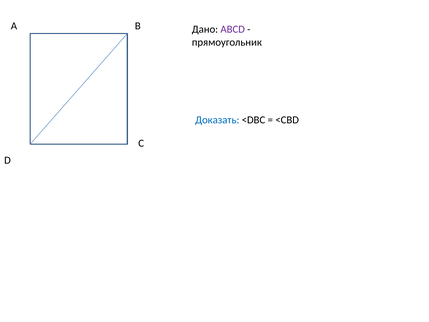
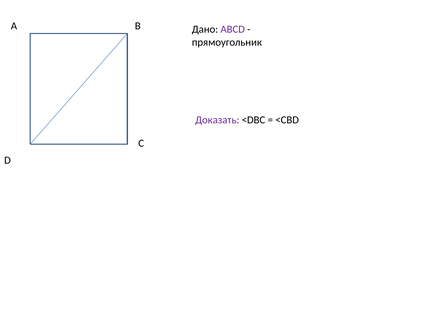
Доказать colour: blue -> purple (217, 120)
